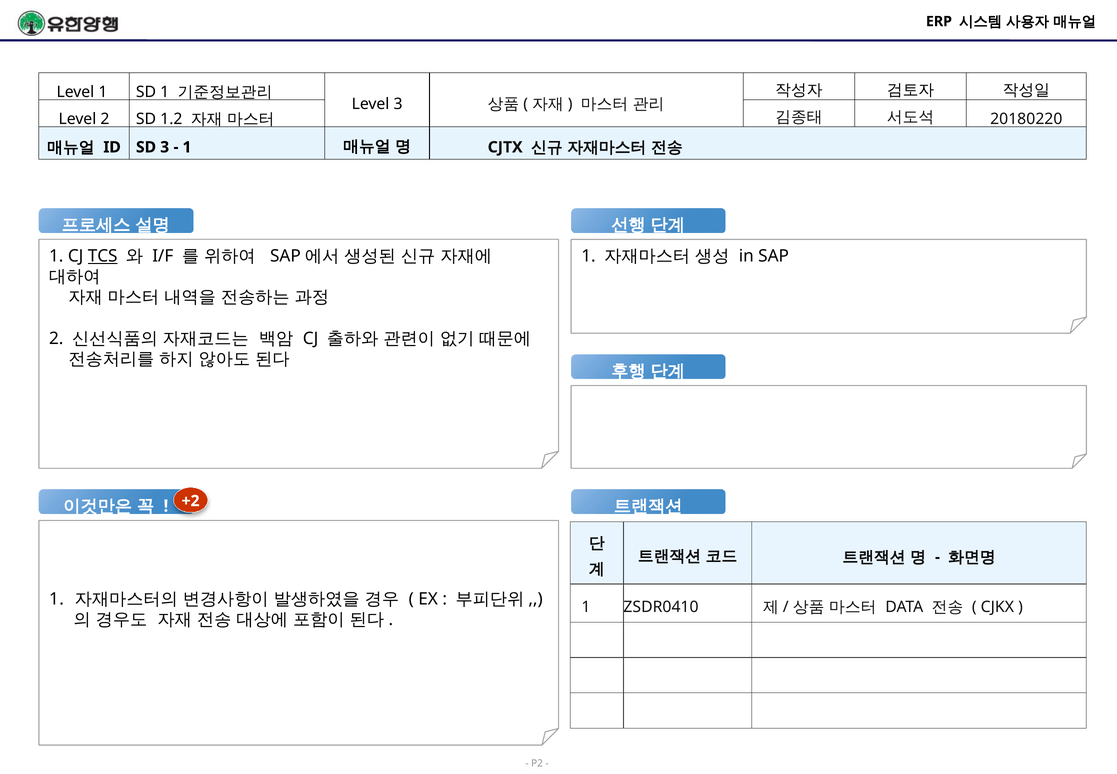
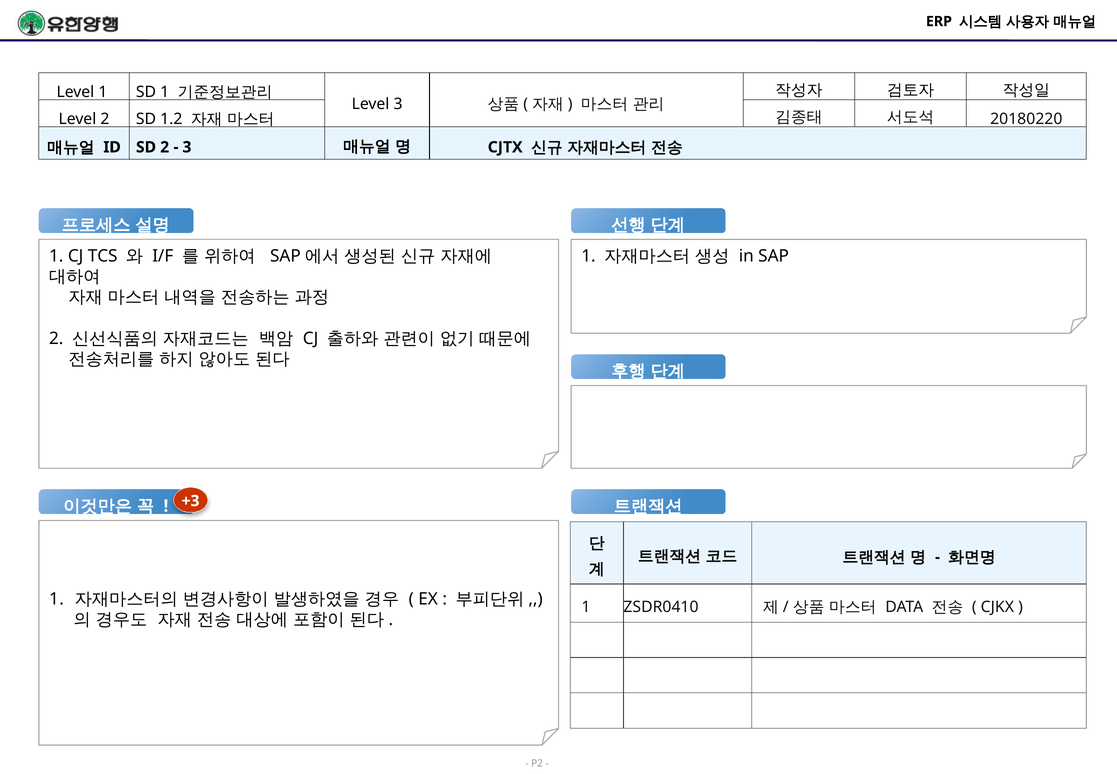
SD 3: 3 -> 2 (165, 147)
1: 1 -> 3 (187, 147)
TCS underline: present -> none (103, 256)
+2: +2 -> +3 (191, 501)
